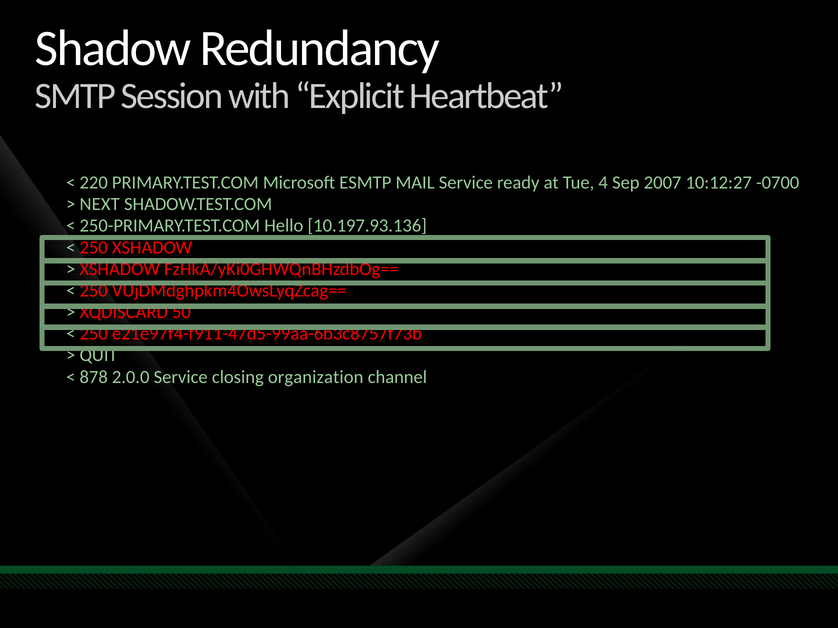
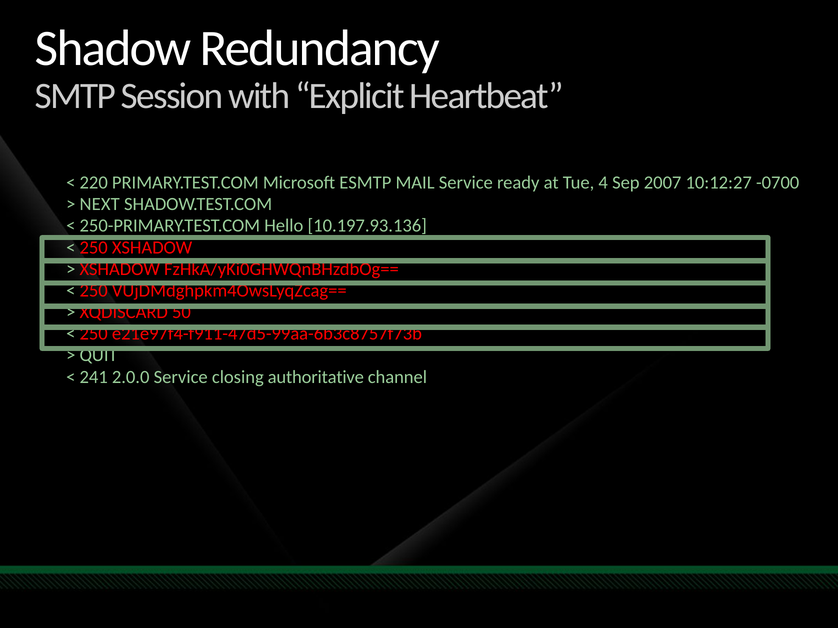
878: 878 -> 241 (94, 377)
organization: organization -> authoritative (316, 377)
